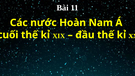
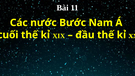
Hoàn: Hoàn -> Bước (73, 23)
